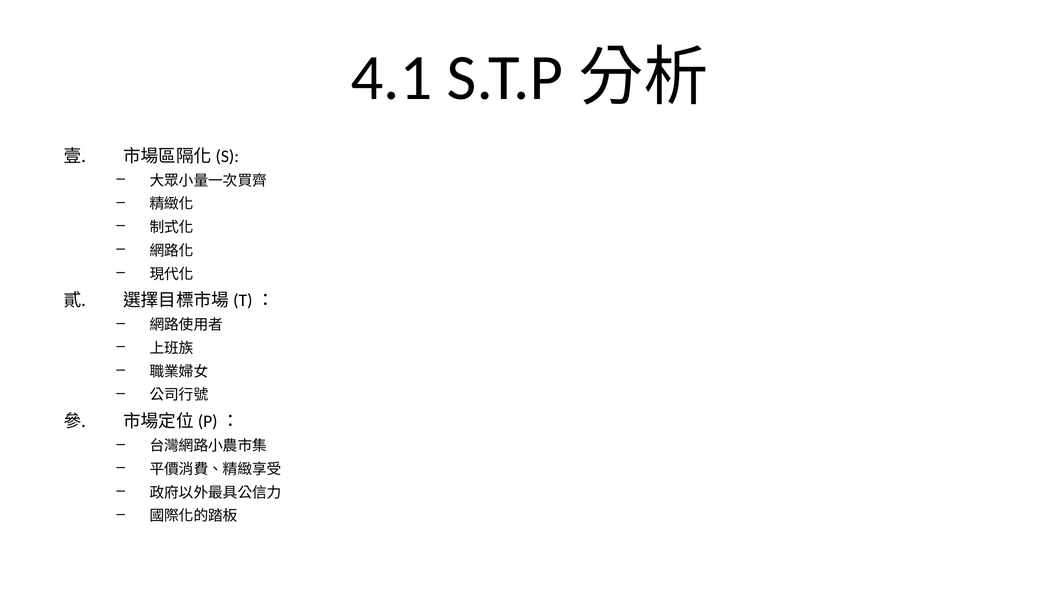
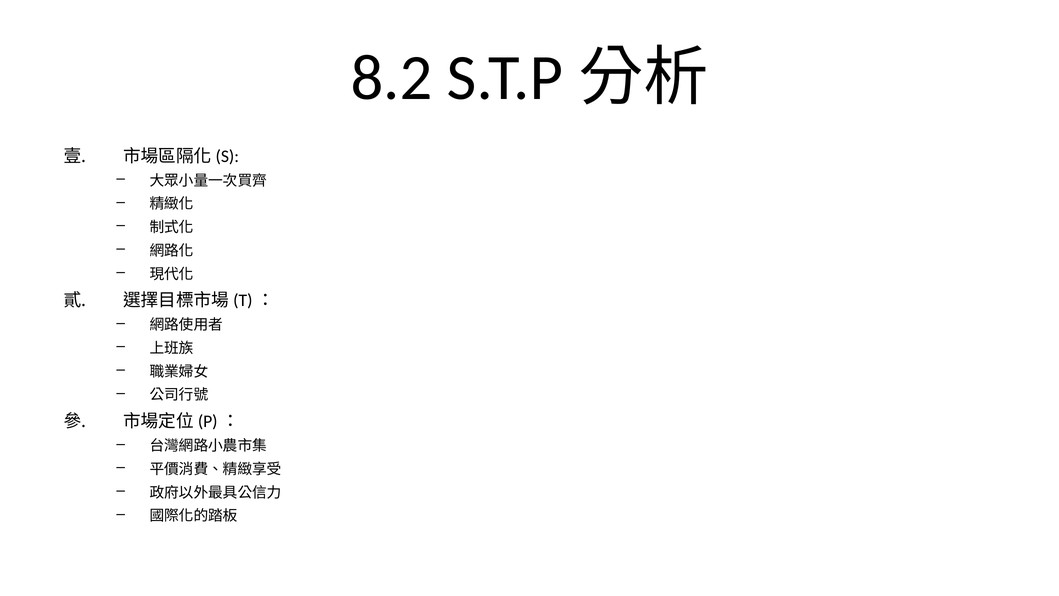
4.1: 4.1 -> 8.2 (391, 78)
